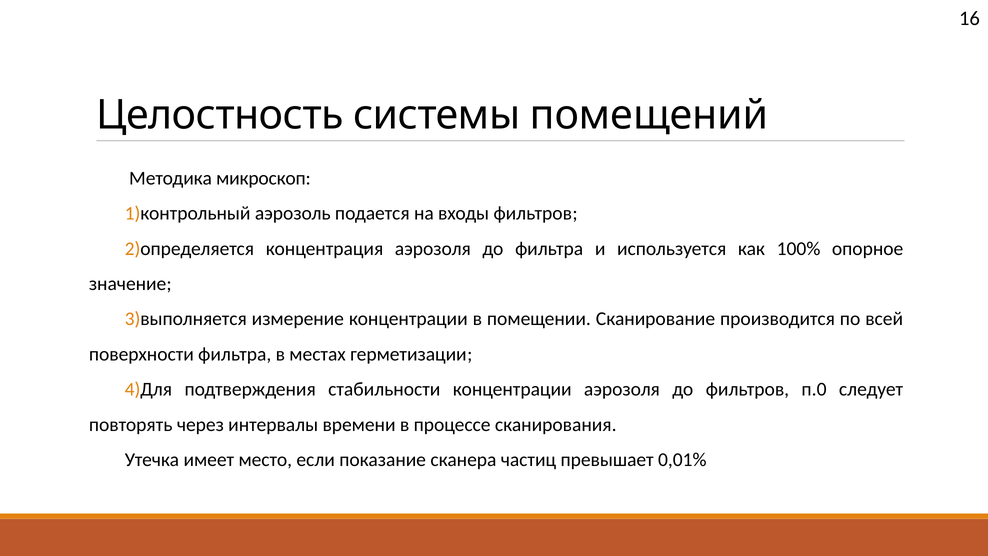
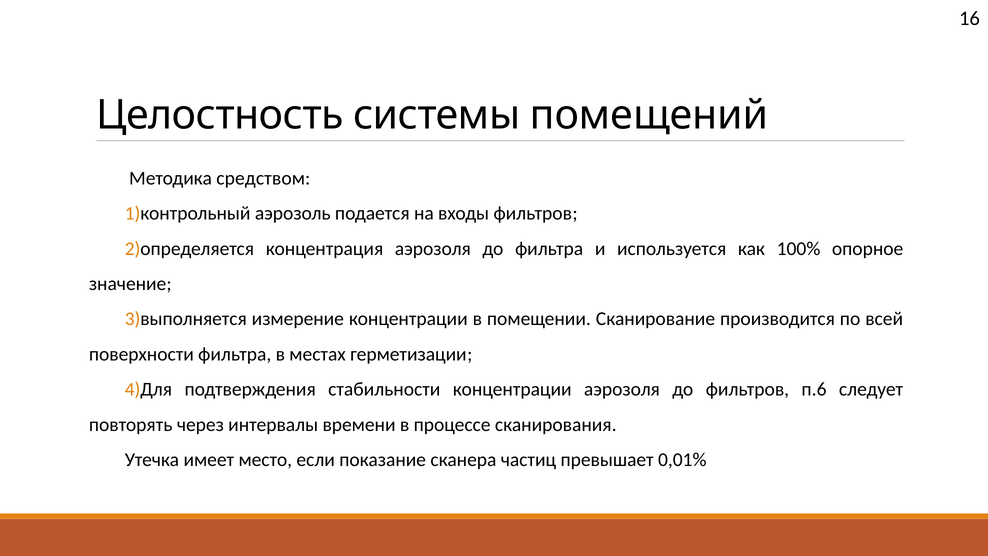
микроскоп: микроскоп -> средством (263, 178)
п.0: п.0 -> п.6 (814, 389)
